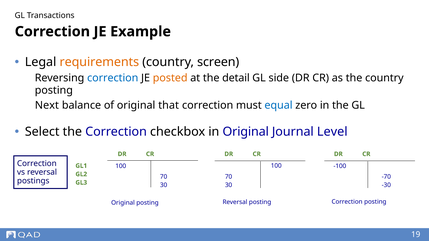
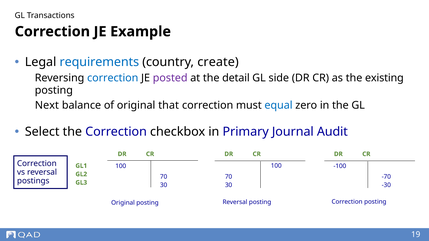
requirements colour: orange -> blue (99, 62)
screen: screen -> create (218, 62)
posted colour: orange -> purple (170, 78)
the country: country -> existing (384, 78)
in Original: Original -> Primary (246, 132)
Level: Level -> Audit (332, 132)
